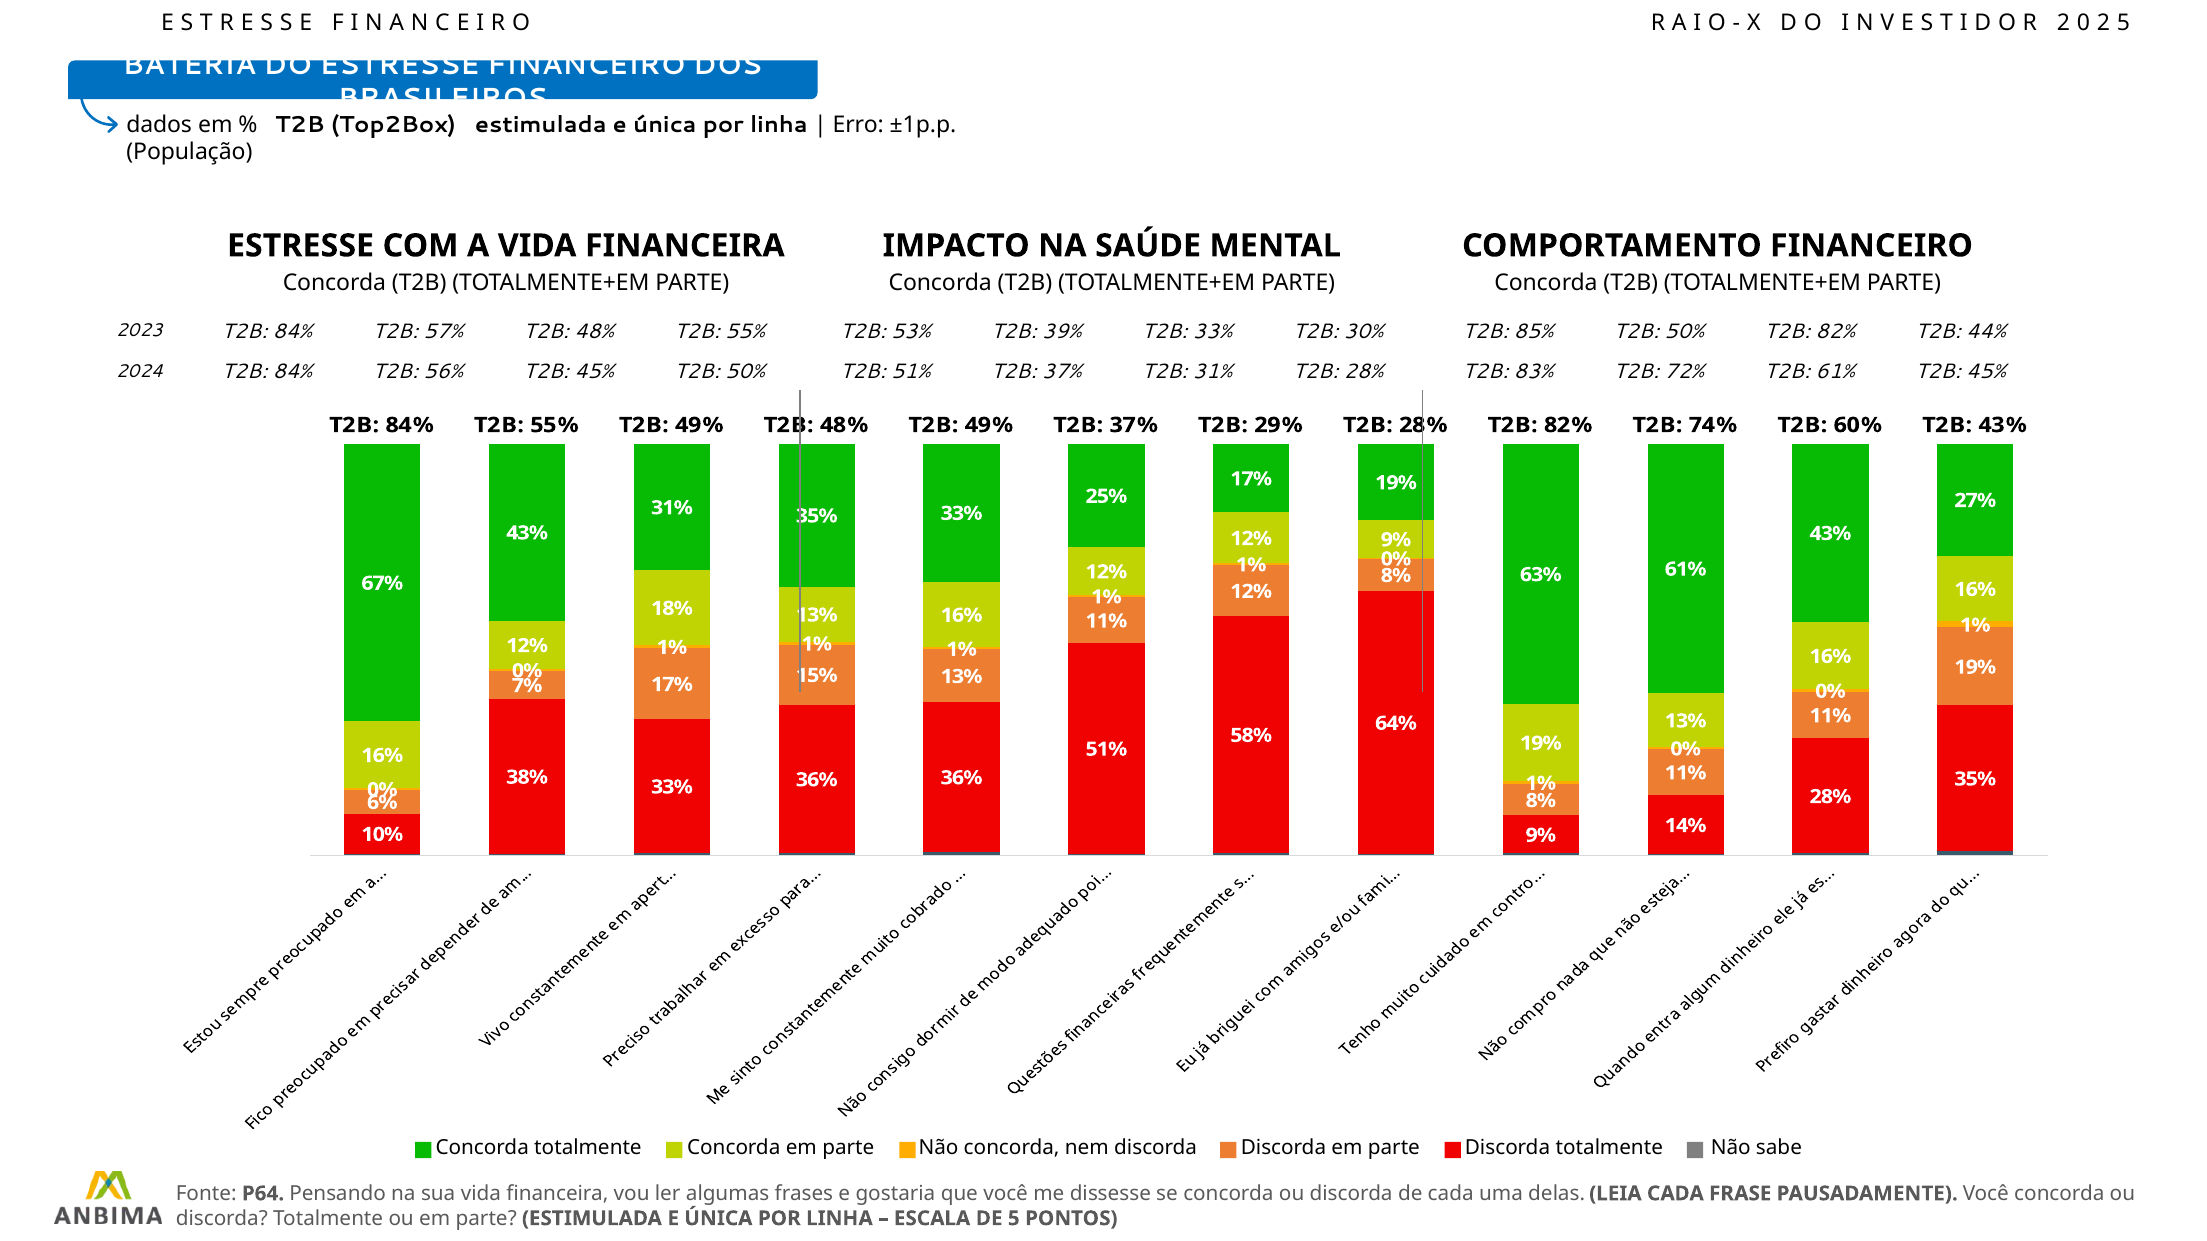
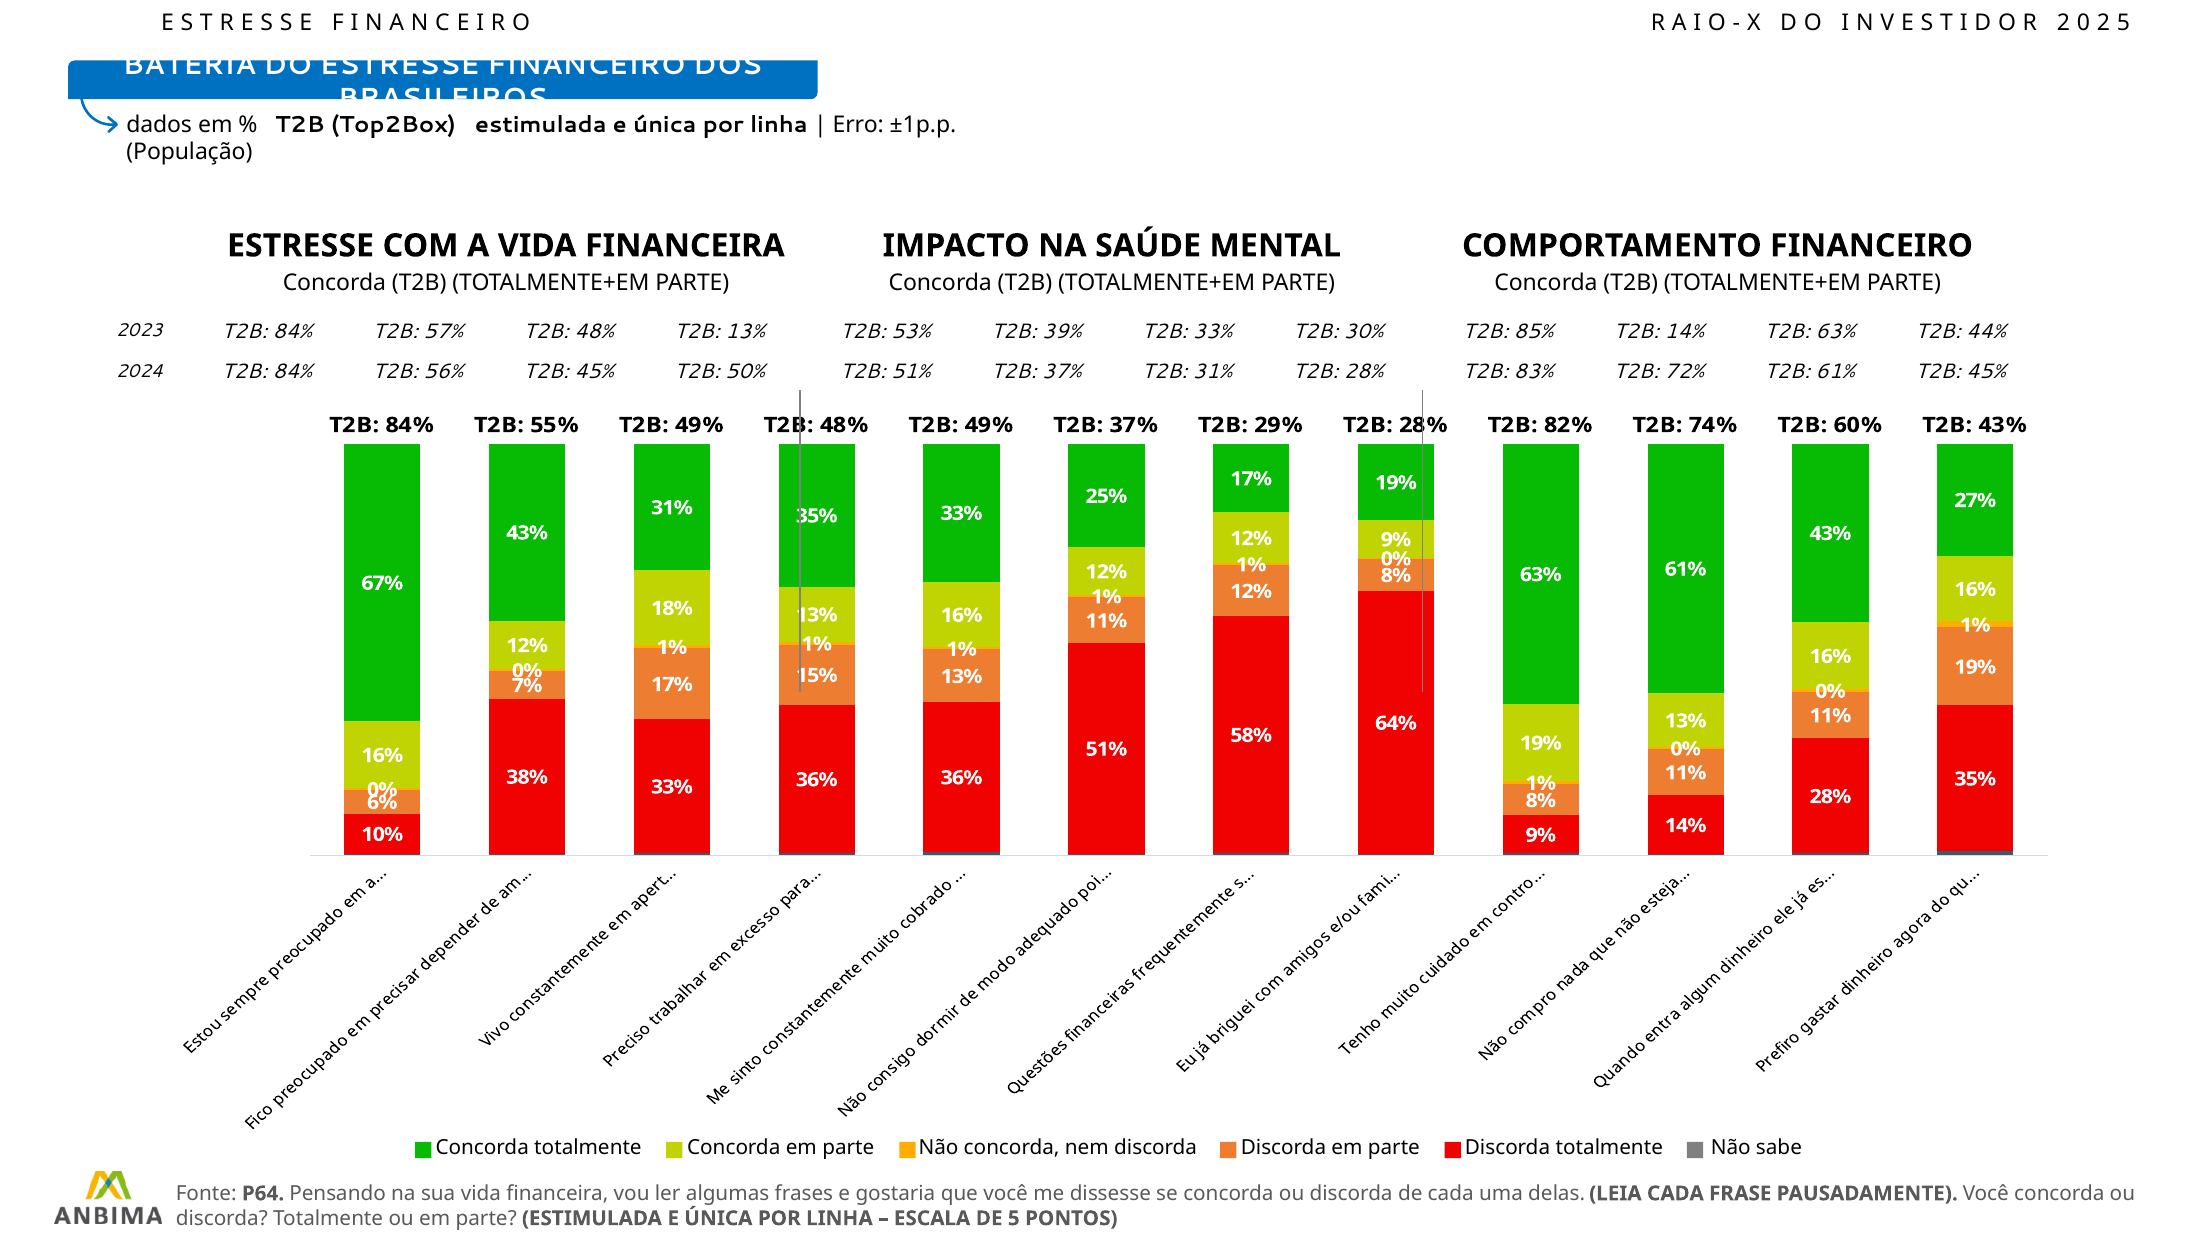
48% T2B 55%: 55% -> 13% (745, 331)
85% T2B 50%: 50% -> 14% (1685, 331)
82%: 82% -> 63% (1835, 331)
